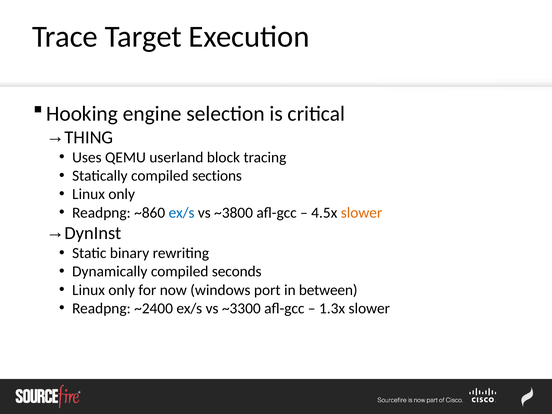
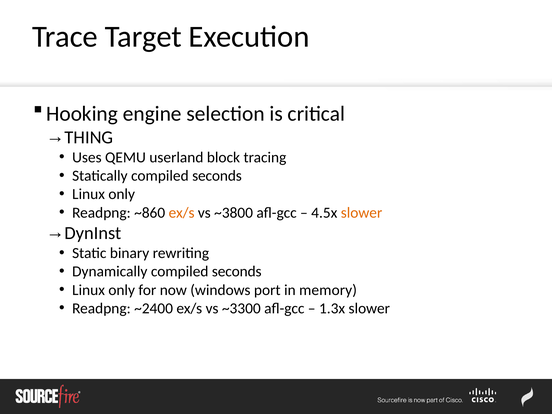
Statically compiled sections: sections -> seconds (217, 176)
ex/s colour: blue -> orange (182, 213)
between: between -> memory (328, 290)
